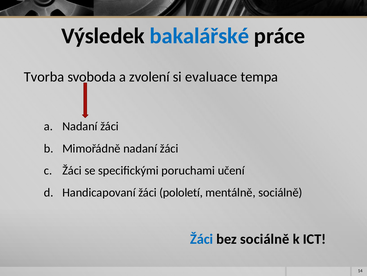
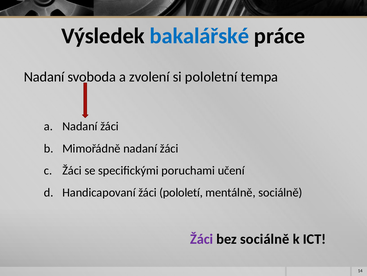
Tvorba: Tvorba -> Nadaní (44, 77)
evaluace: evaluace -> pololetní (211, 77)
Žáci colour: blue -> purple (202, 238)
